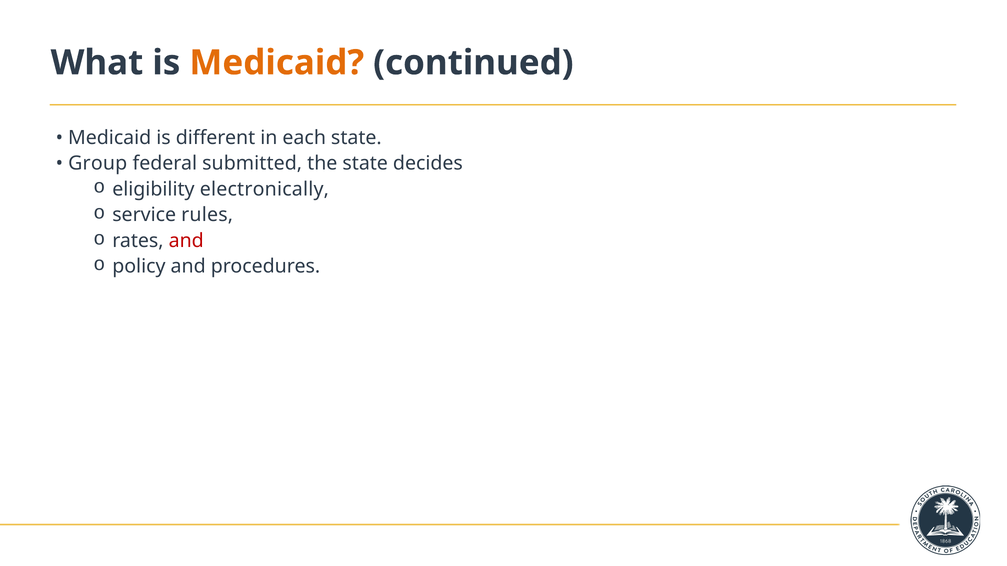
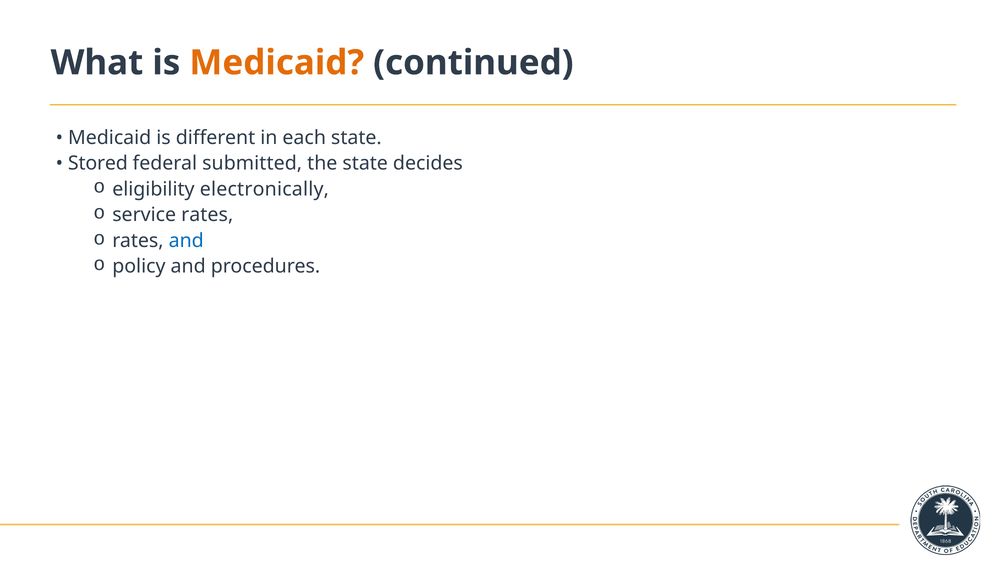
Group: Group -> Stored (98, 164)
service rules: rules -> rates (207, 215)
and colour: red -> blue (186, 241)
